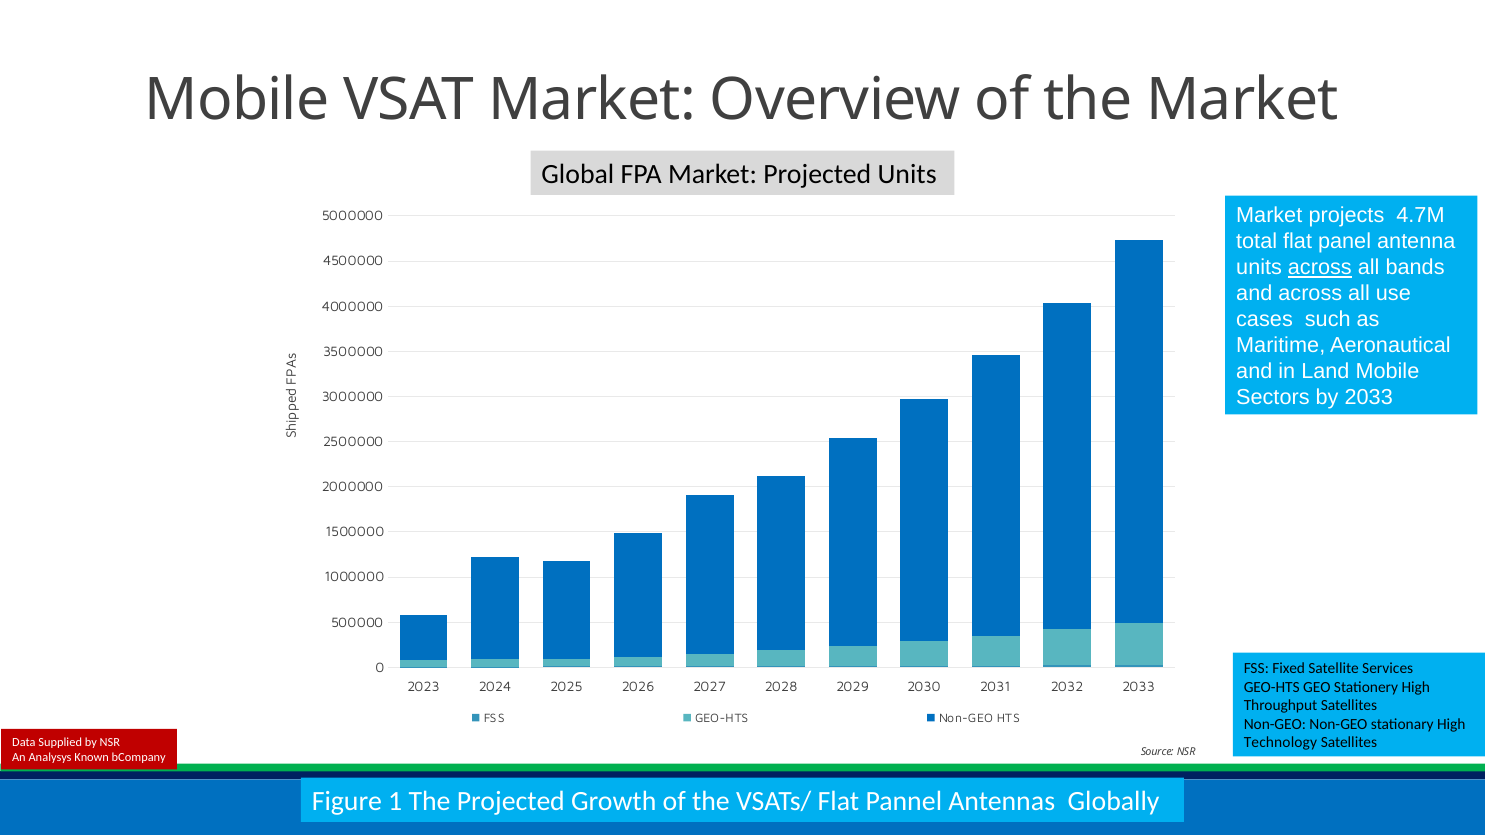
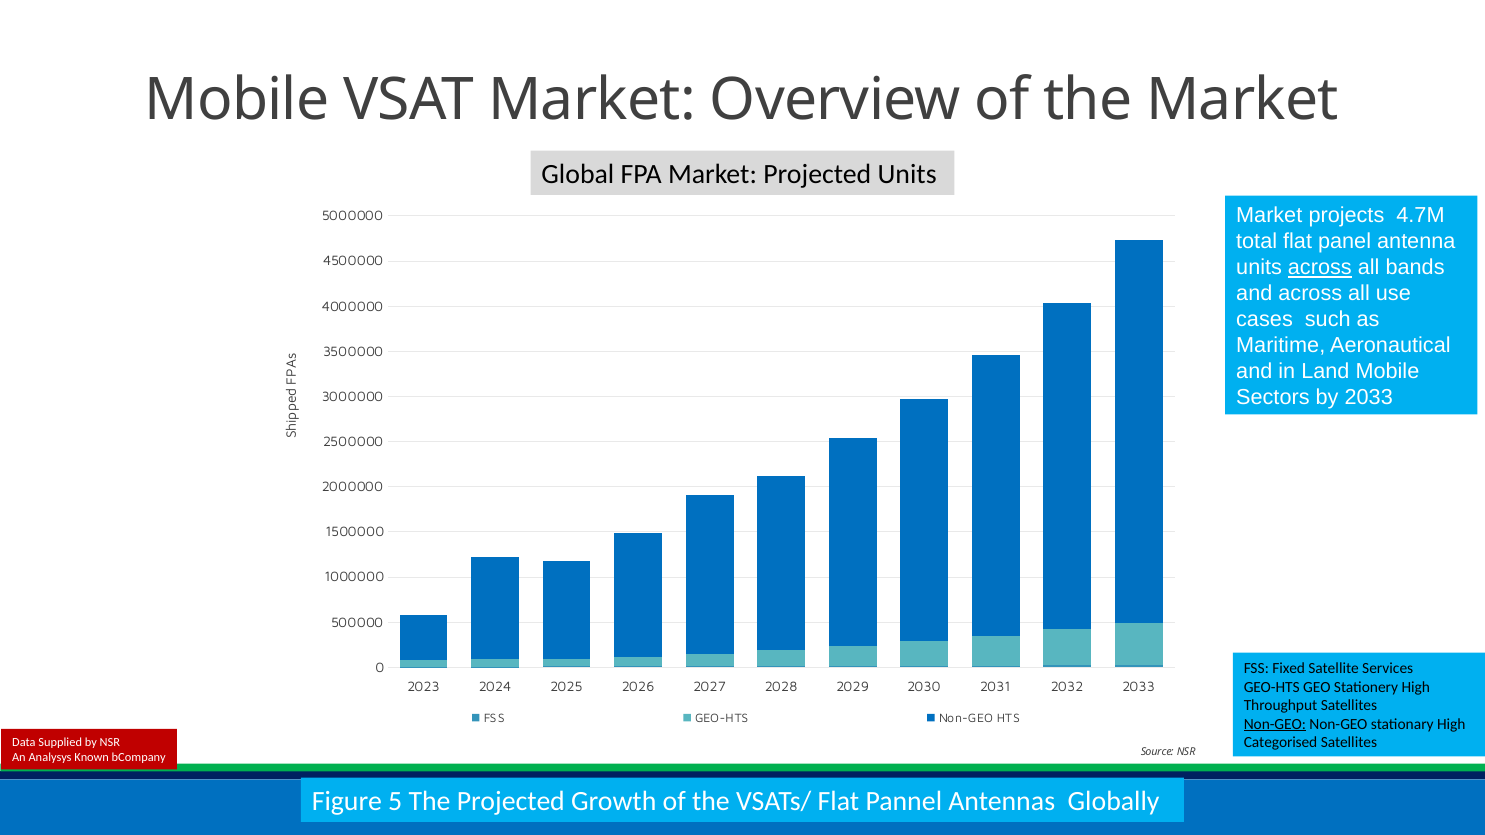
Non-GEO underline: none -> present (1275, 724)
Technology: Technology -> Categorised (1281, 743)
1: 1 -> 5 (395, 802)
